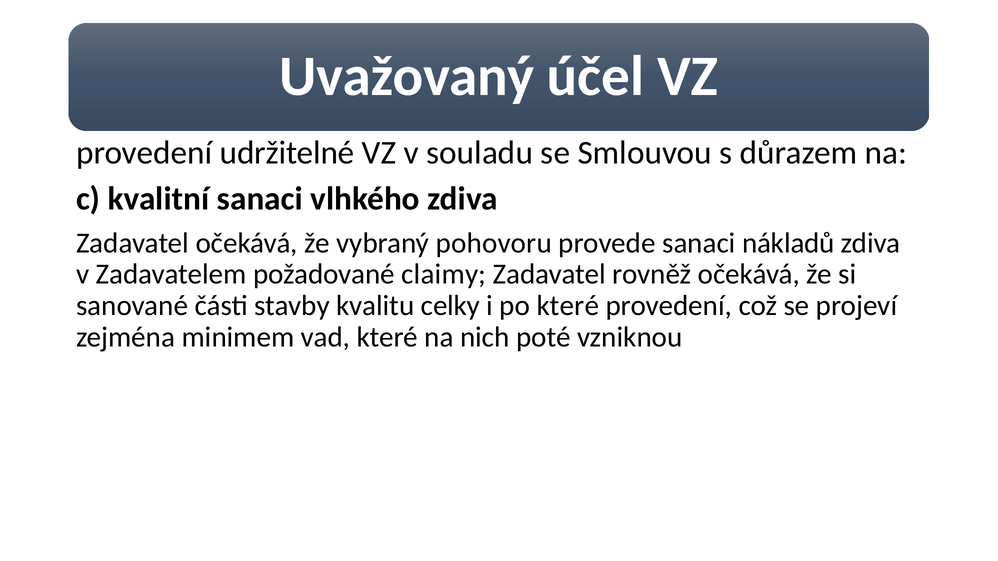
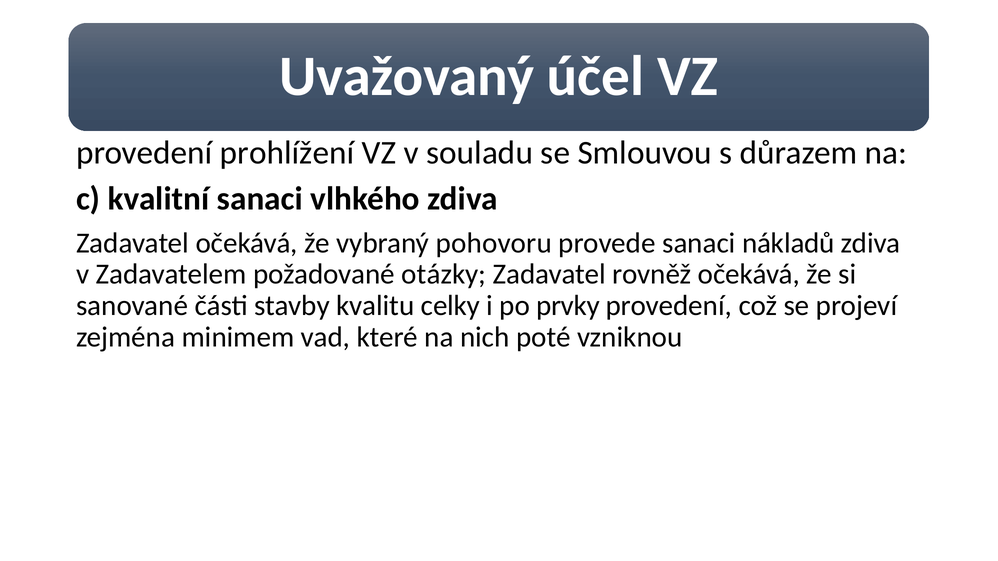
udržitelné: udržitelné -> prohlížení (287, 153)
claimy: claimy -> otázky (444, 275)
po které: které -> prvky (568, 306)
